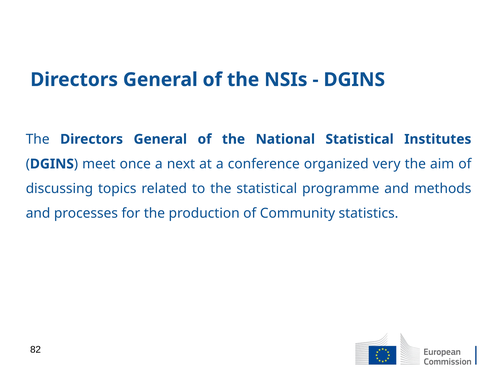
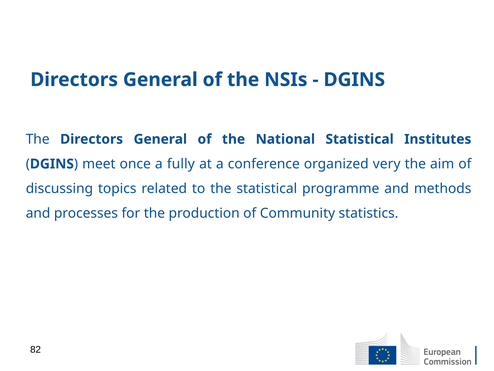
next: next -> fully (181, 164)
